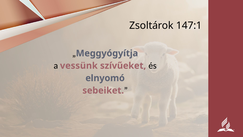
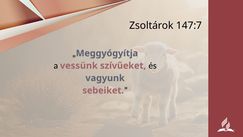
147:1: 147:1 -> 147:7 (189, 25)
elnyomó: elnyomó -> vagyunk (105, 78)
